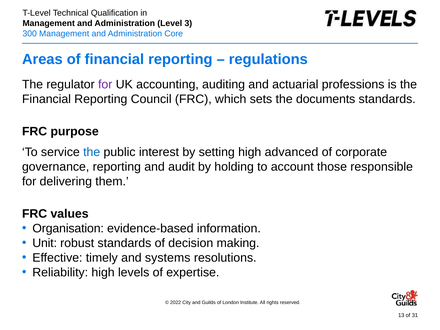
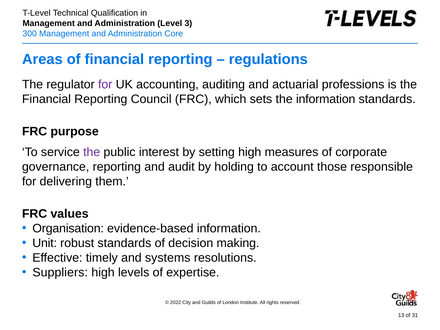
the documents: documents -> information (326, 99)
the colour: blue -> purple (92, 152)
advanced: advanced -> measures (292, 152)
Reliability: Reliability -> Suppliers (60, 273)
